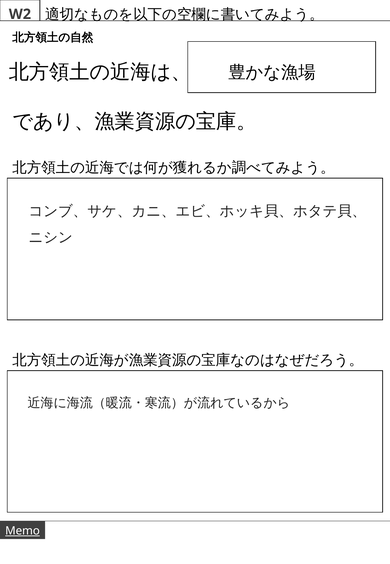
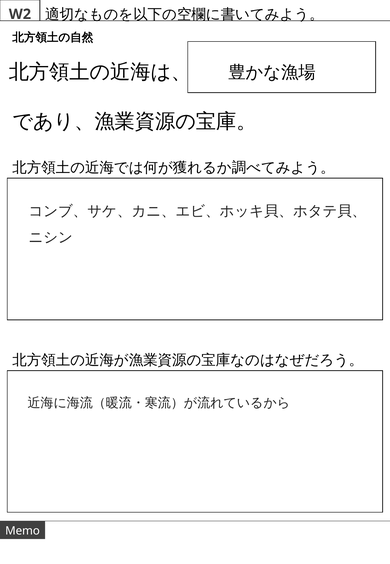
Memo underline: present -> none (23, 530)
